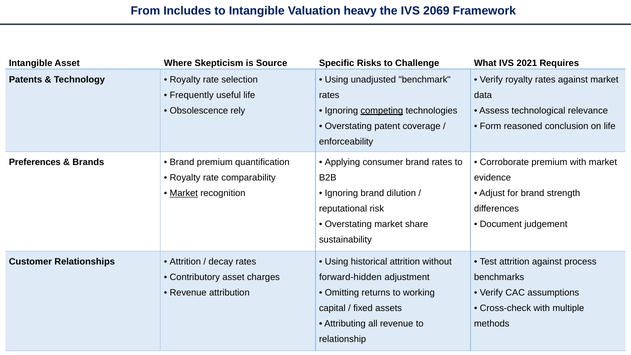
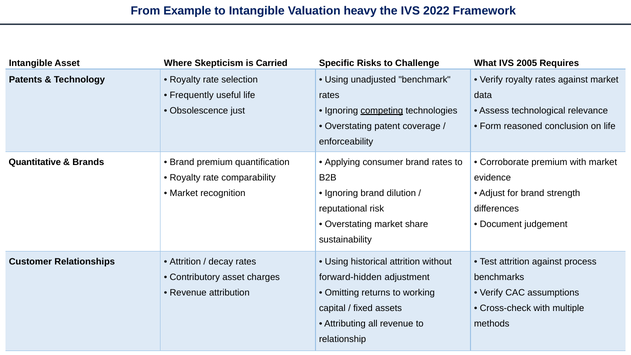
Includes: Includes -> Example (187, 11)
2069: 2069 -> 2022 (436, 11)
Source: Source -> Carried (272, 63)
2021: 2021 -> 2005 (527, 63)
rely: rely -> just (238, 111)
Preferences: Preferences -> Quantitative (35, 162)
Market underline: present -> none (184, 193)
